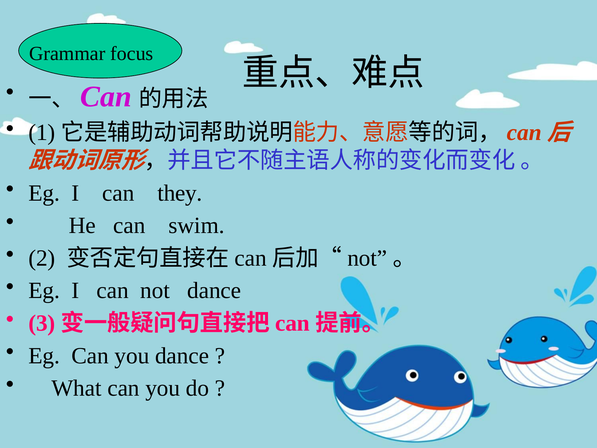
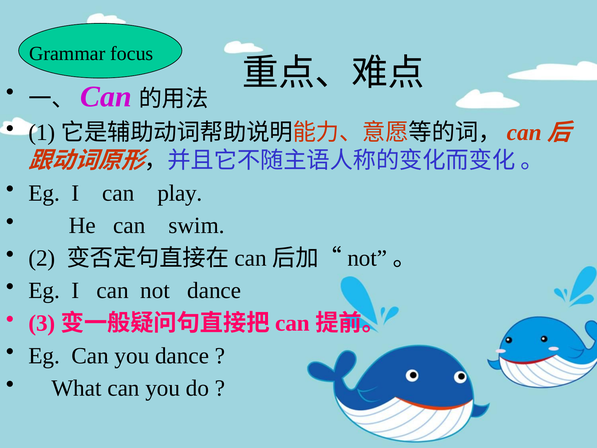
they: they -> play (180, 193)
